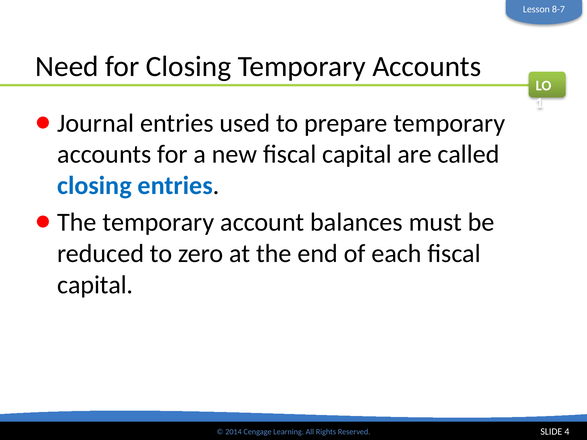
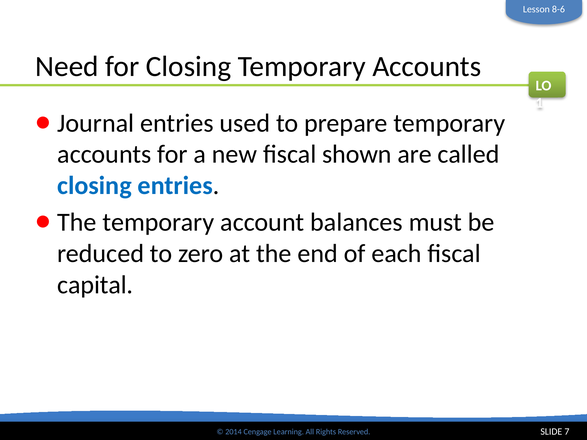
8-7: 8-7 -> 8-6 (558, 9)
new fiscal capital: capital -> shown (357, 154)
4: 4 -> 7 (567, 432)
